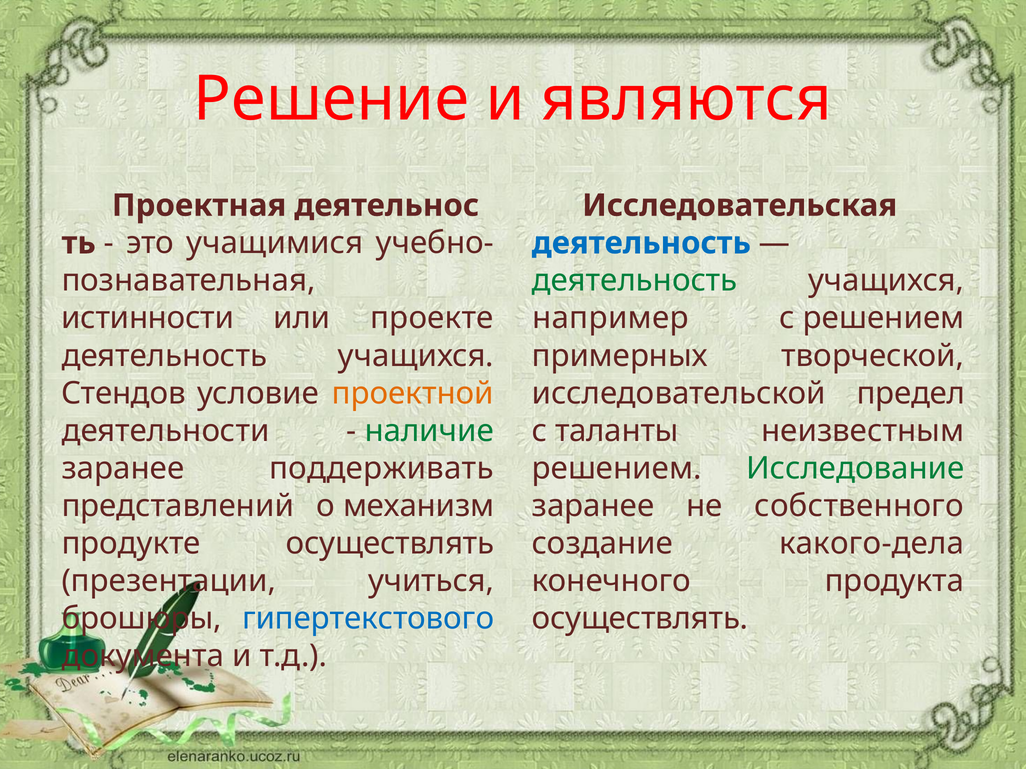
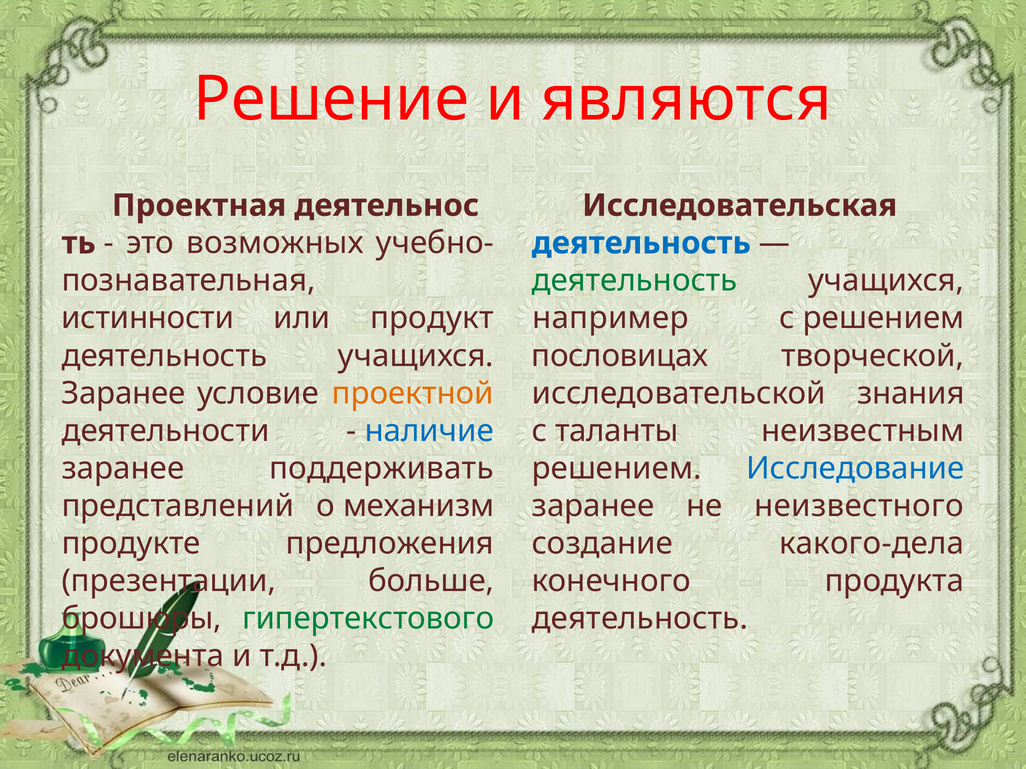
учащимися: учащимися -> возможных (275, 243)
проекте: проекте -> продукт (432, 318)
примерных: примерных -> пословицах (620, 356)
Стендов: Стендов -> Заранее (123, 393)
предел: предел -> знания (911, 393)
наличие colour: green -> blue (429, 431)
Исследование colour: green -> blue (855, 469)
собственного: собственного -> неизвестного (859, 506)
продукте осуществлять: осуществлять -> предложения (390, 544)
учиться: учиться -> больше (431, 581)
гипертекстового colour: blue -> green (368, 619)
осуществлять: осуществлять -> деятельность (640, 619)
